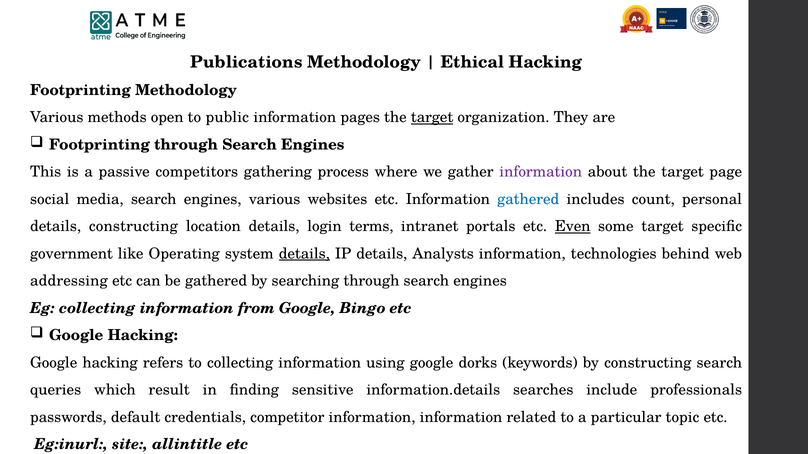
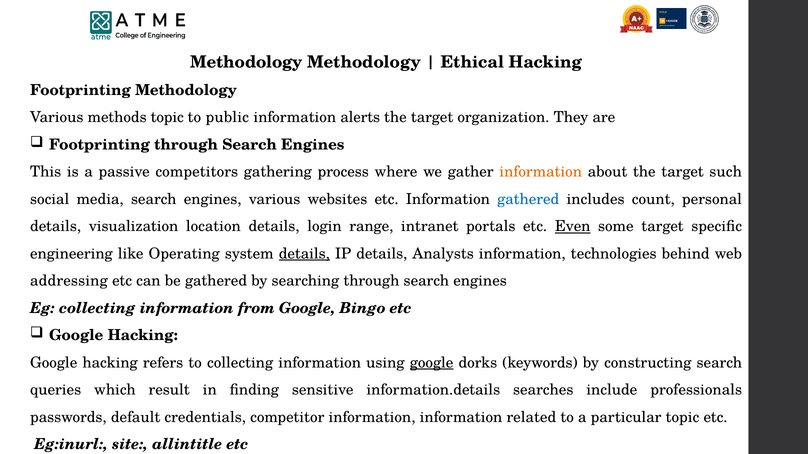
Publications: Publications -> Methodology (247, 62)
methods open: open -> topic (167, 118)
pages: pages -> alerts (360, 118)
target underline: present -> none (432, 118)
information colour: purple -> orange (541, 172)
page: page -> such (726, 172)
details constructing: constructing -> visualization (134, 227)
terms: terms -> range (371, 227)
government: government -> engineering (71, 254)
google underline: none -> present (432, 363)
